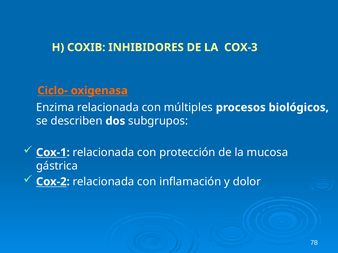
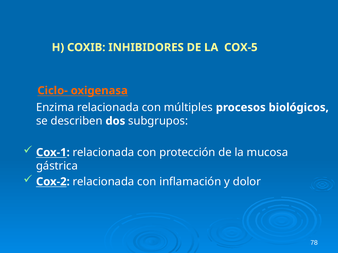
COX-3: COX-3 -> COX-5 (241, 47)
